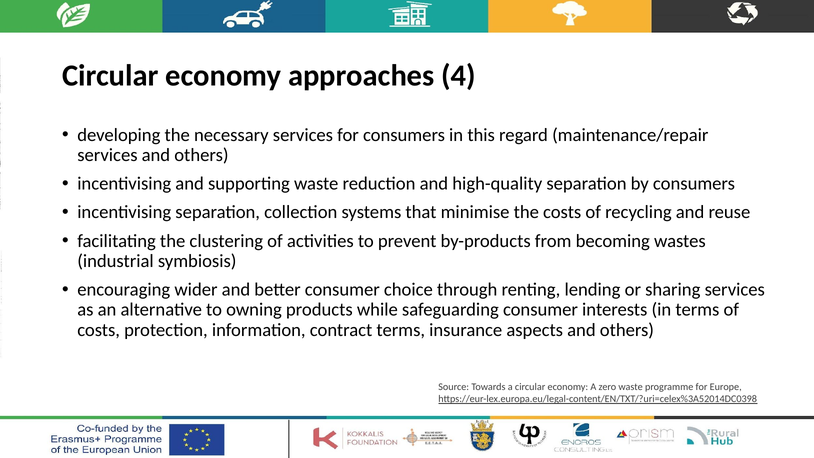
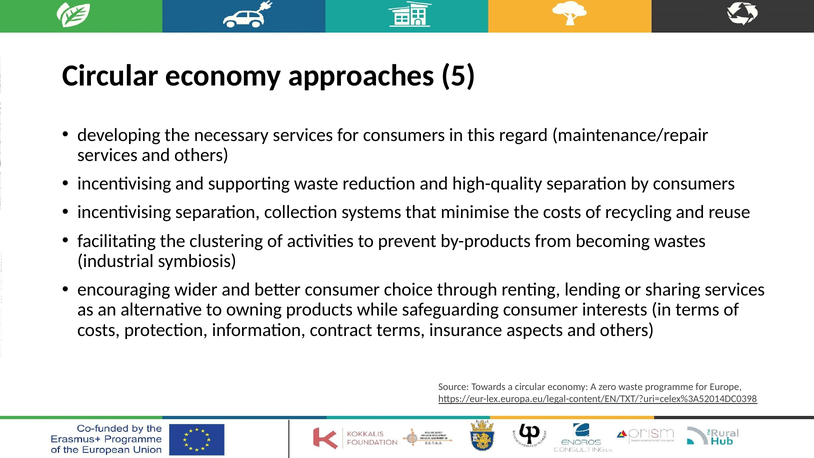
4: 4 -> 5 (459, 76)
